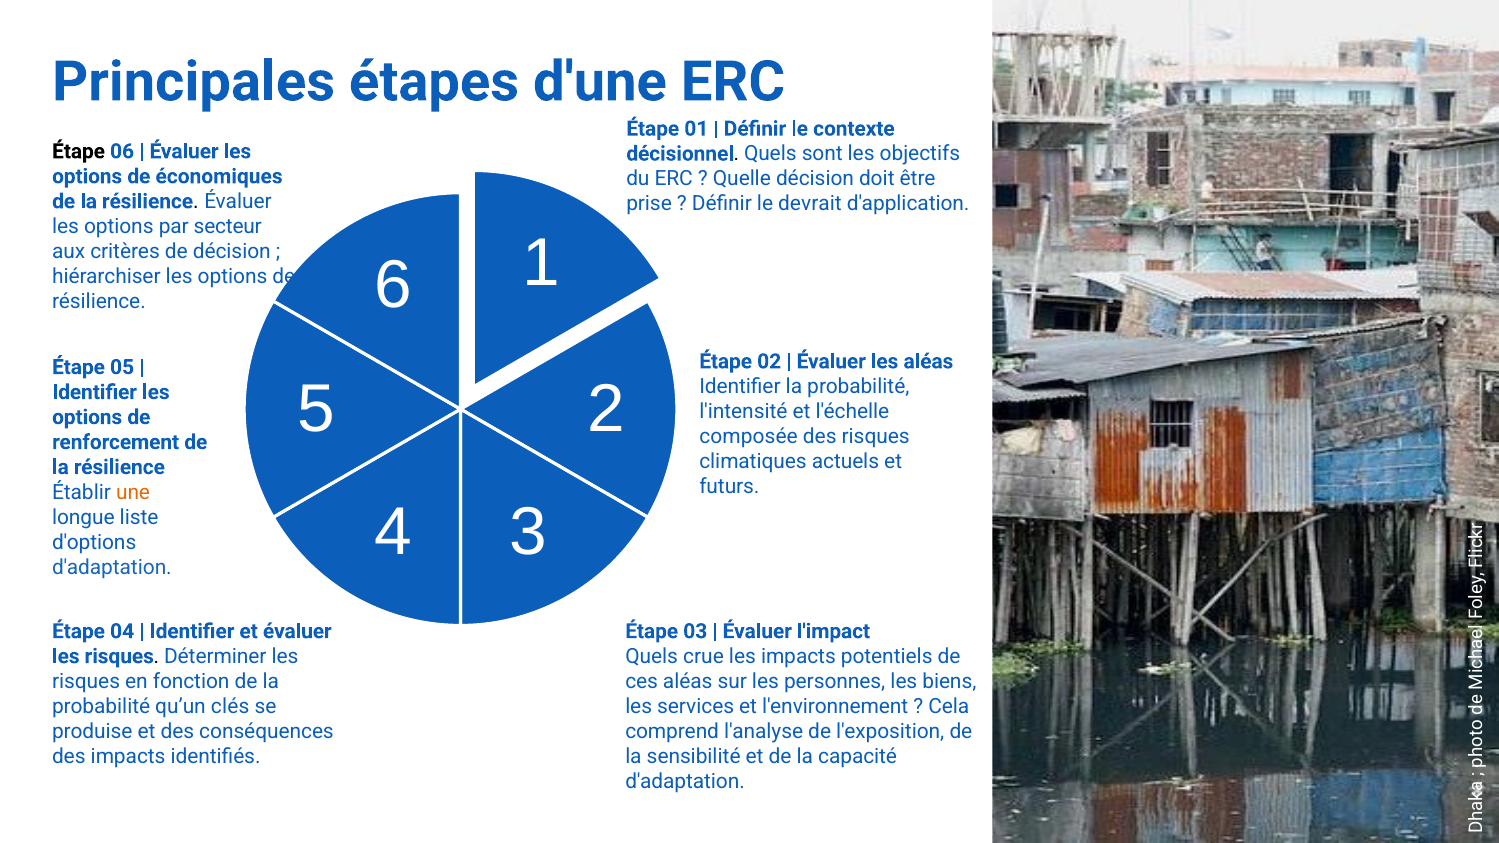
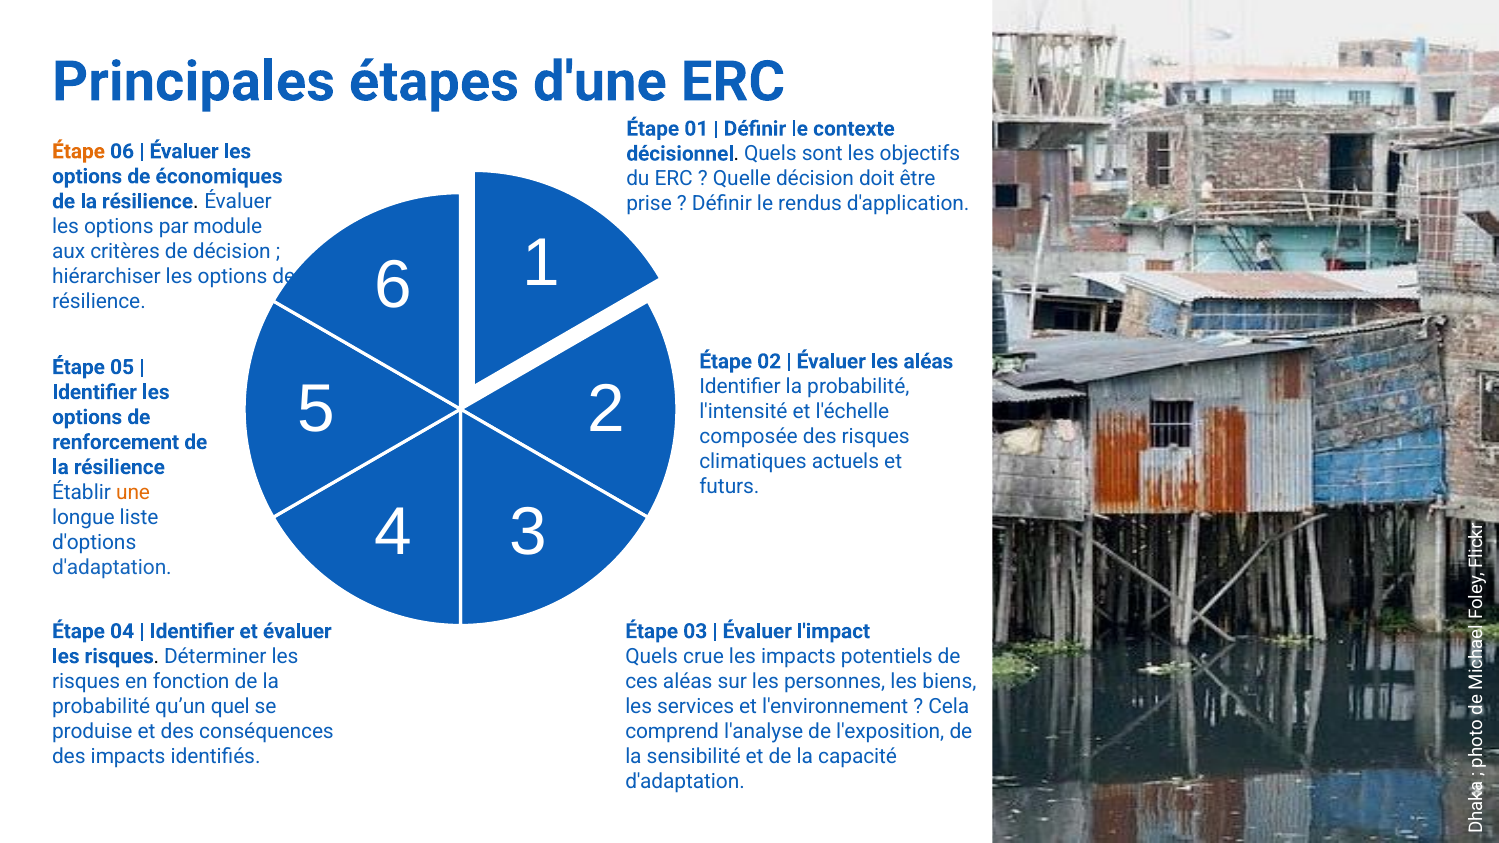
Étape colour: black -> orange (79, 151)
devrait: devrait -> rendus (810, 204)
secteur: secteur -> module (228, 226)
clés: clés -> quel (230, 706)
